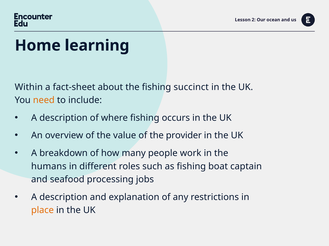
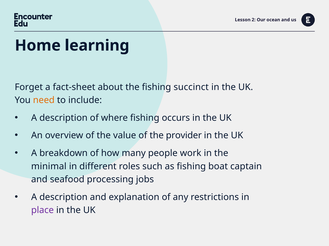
Within: Within -> Forget (29, 87)
humans: humans -> minimal (49, 167)
place colour: orange -> purple (43, 211)
